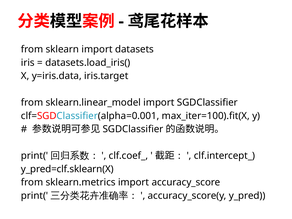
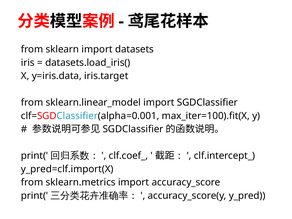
y_pred=clf.sklearn(X: y_pred=clf.sklearn(X -> y_pred=clf.import(X (67, 169)
